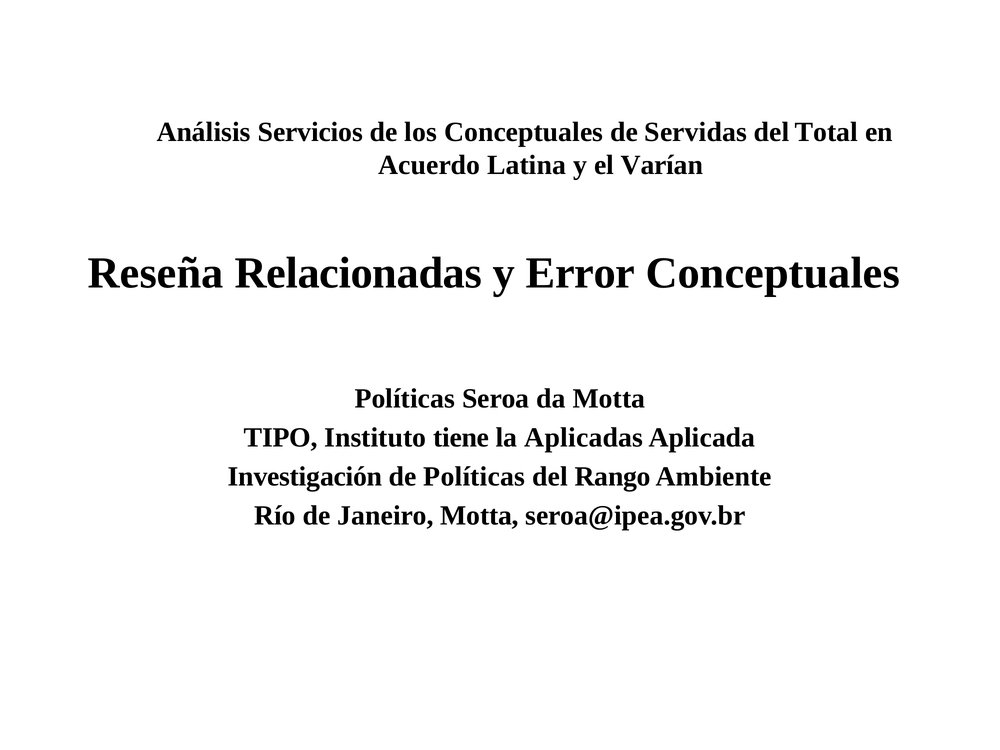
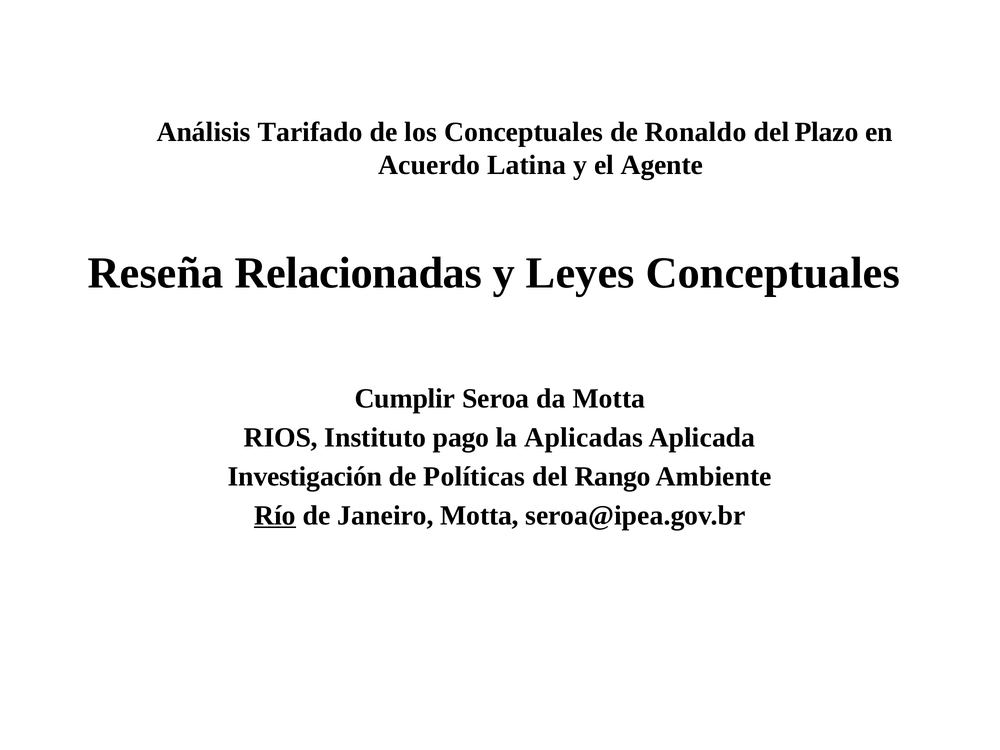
Servicios: Servicios -> Tarifado (310, 132)
Servidas: Servidas -> Ronaldo (696, 132)
Total: Total -> Plazo (827, 132)
Varían: Varían -> Agente (662, 165)
Error: Error -> Leyes (580, 273)
Políticas: Políticas -> Cumplir (405, 399)
TIPO: TIPO -> RIOS (281, 438)
tiene: tiene -> pago (461, 438)
Río underline: none -> present (275, 515)
